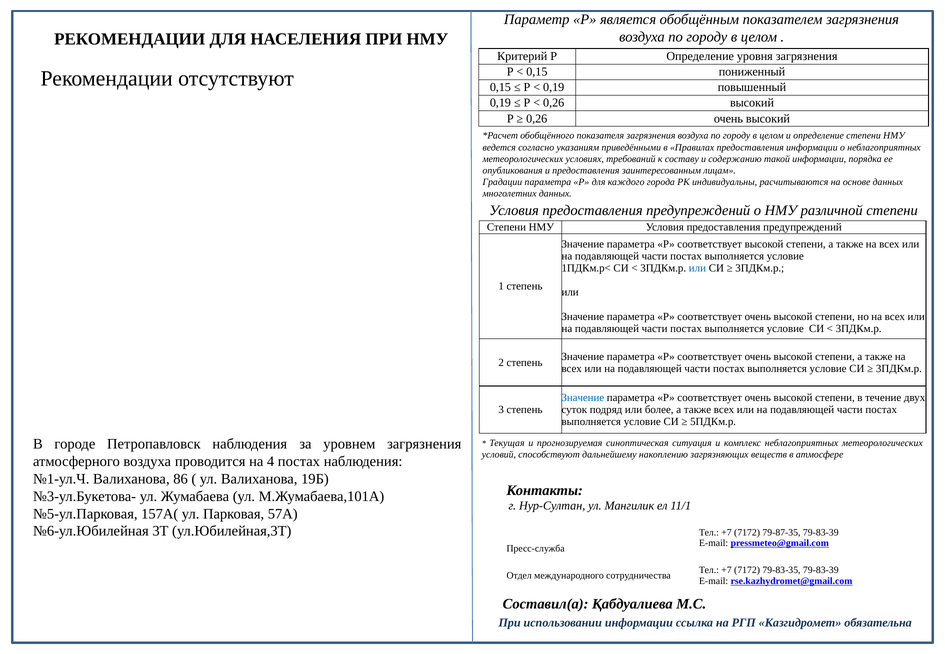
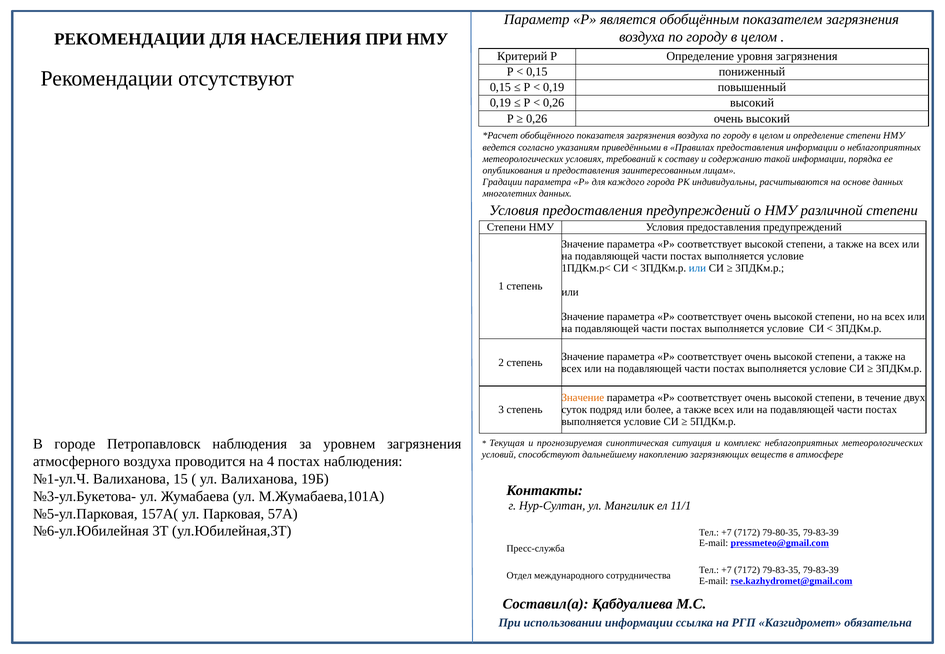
Значение colour: blue -> orange (583, 398)
86: 86 -> 15 (181, 479)
79-87-35: 79-87-35 -> 79-80-35 (781, 533)
